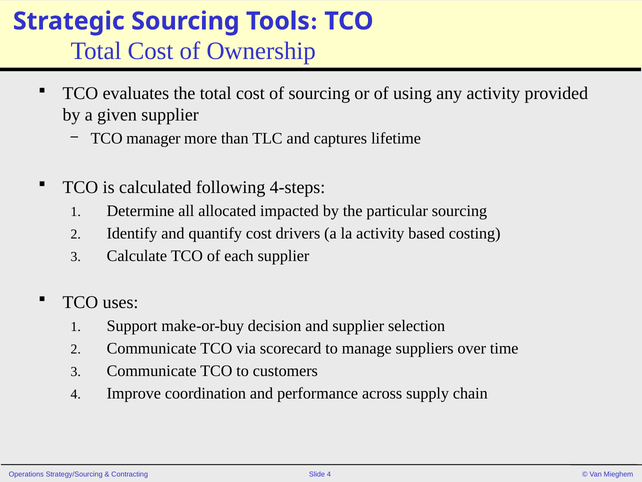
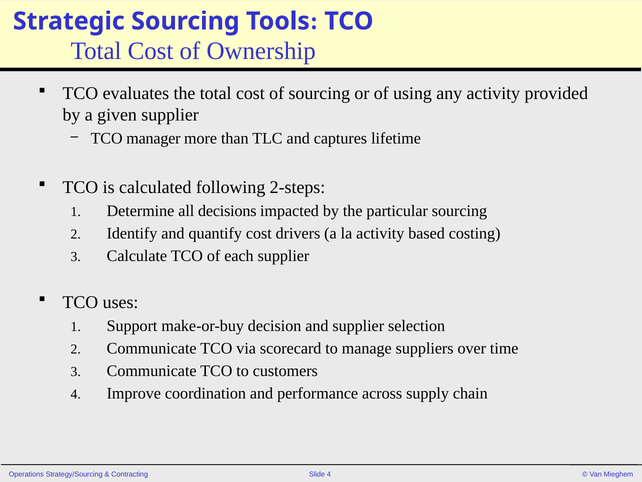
4-steps: 4-steps -> 2-steps (297, 187)
allocated: allocated -> decisions (227, 211)
